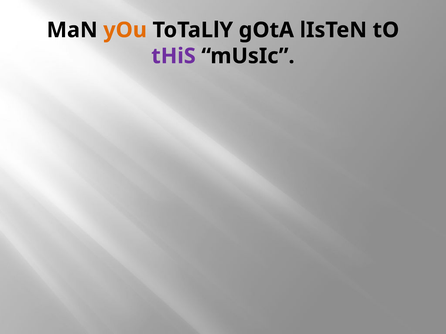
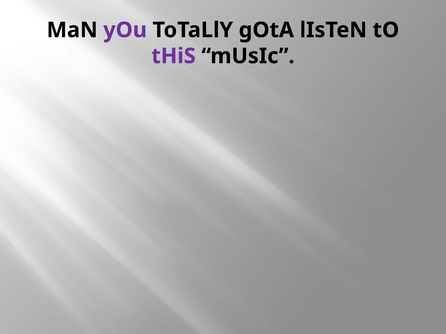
yOu colour: orange -> purple (125, 30)
